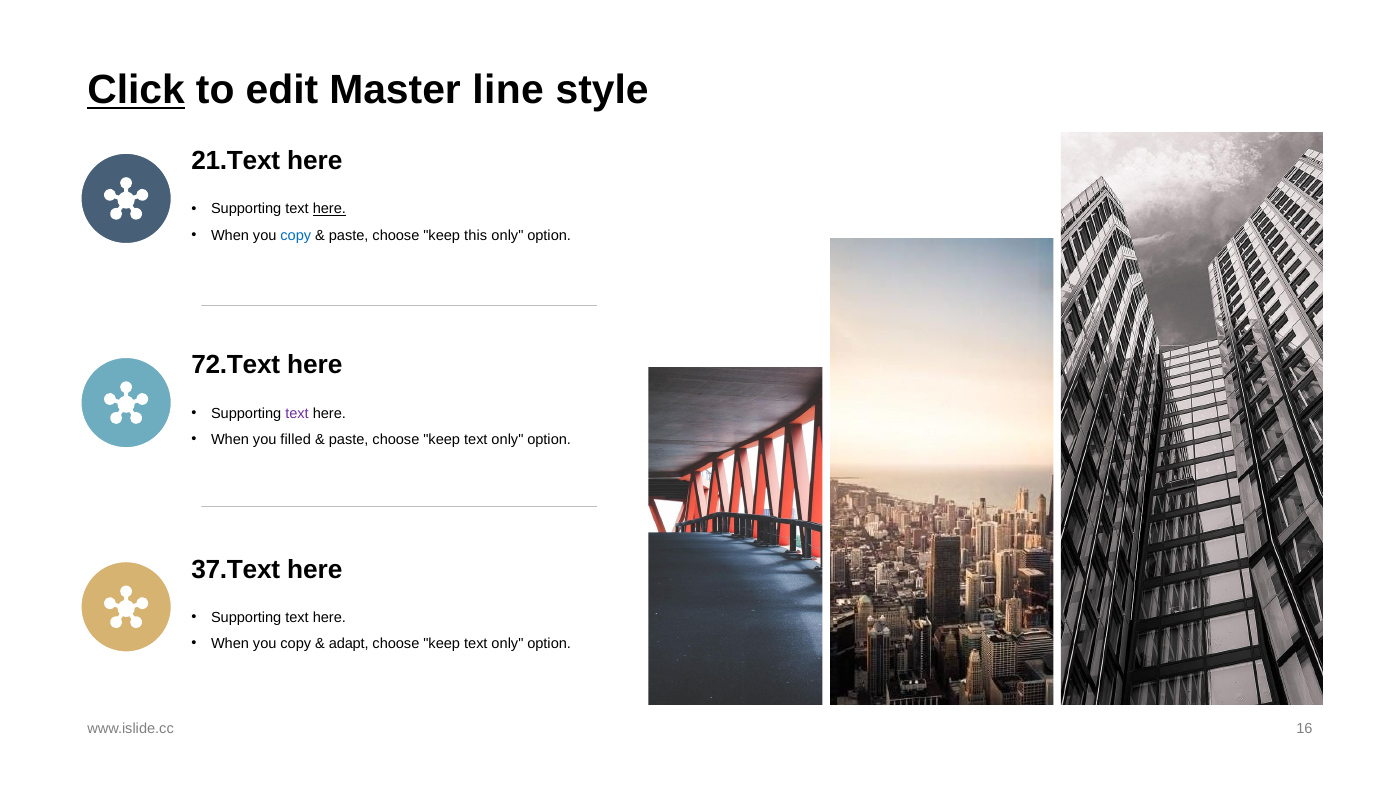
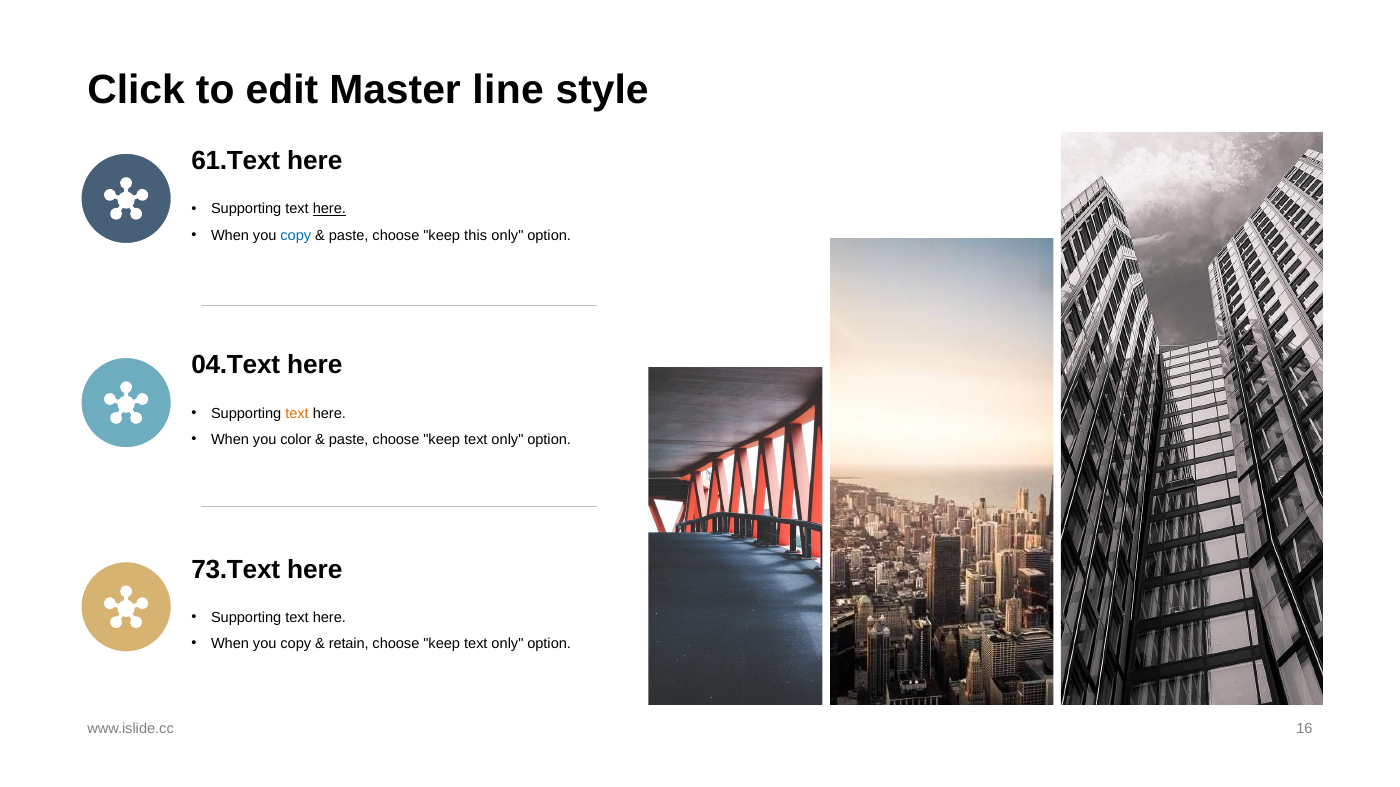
Click underline: present -> none (136, 91)
21.Text: 21.Text -> 61.Text (236, 161)
72.Text: 72.Text -> 04.Text (236, 365)
text colour: purple -> orange (297, 414)
filled: filled -> color (296, 440)
37.Text: 37.Text -> 73.Text (236, 570)
adapt: adapt -> retain (349, 644)
